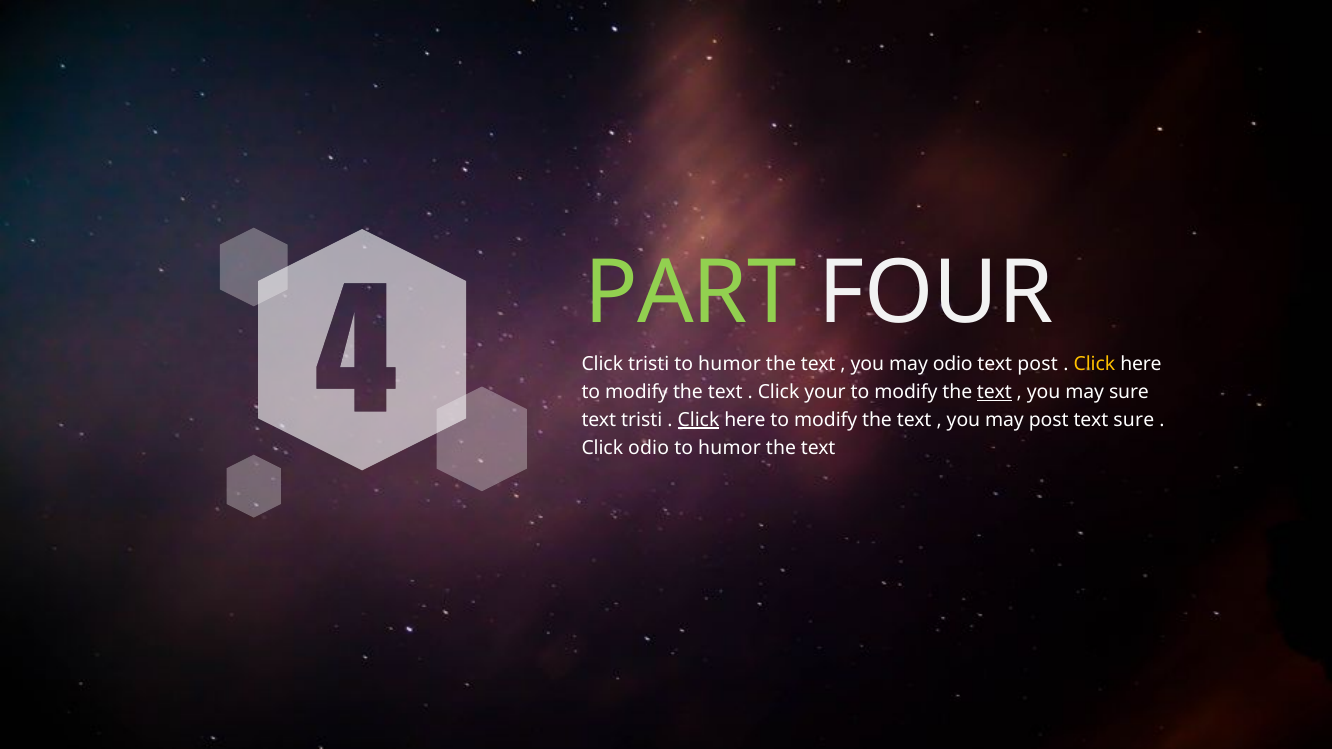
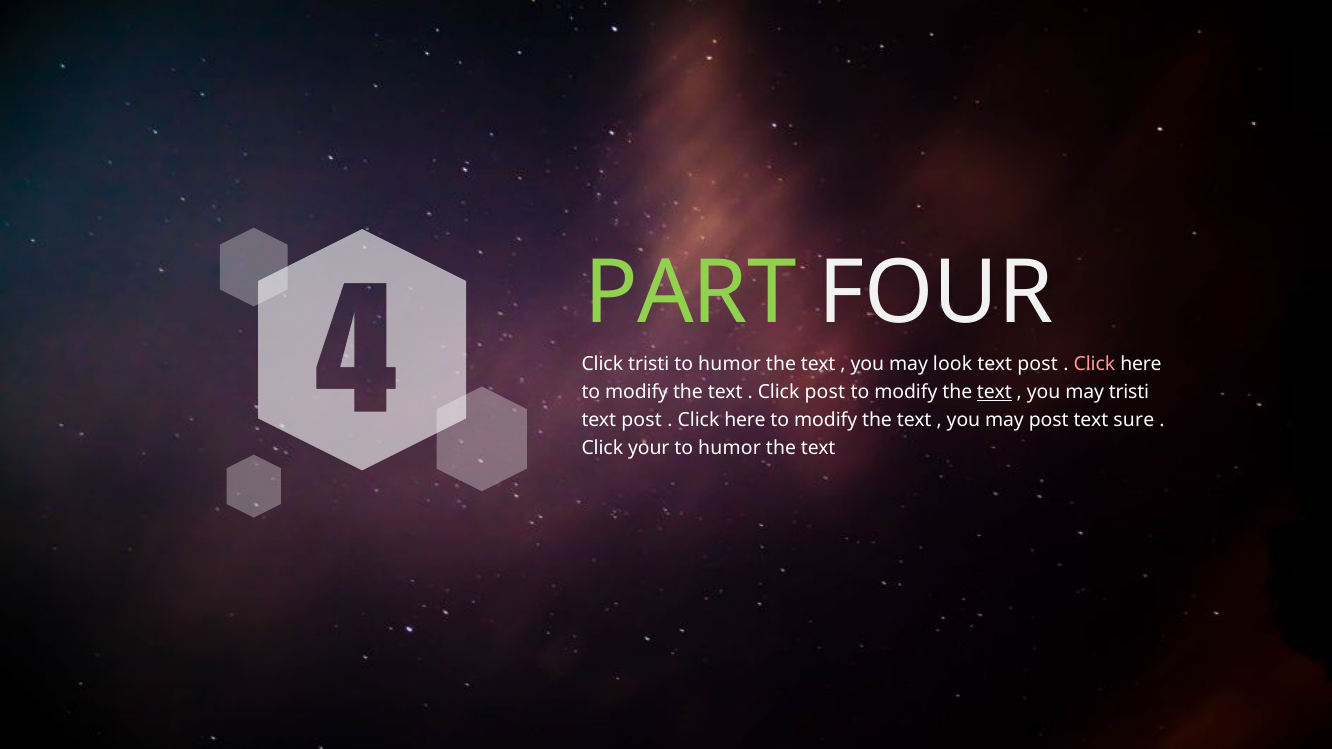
may odio: odio -> look (953, 364)
Click colour: yellow -> pink (1094, 364)
Click your: your -> post (825, 392)
may sure: sure -> tristi (1129, 392)
tristi: tristi -> post (642, 420)
Click underline: present -> none (698, 420)
Click odio: odio -> your (649, 448)
